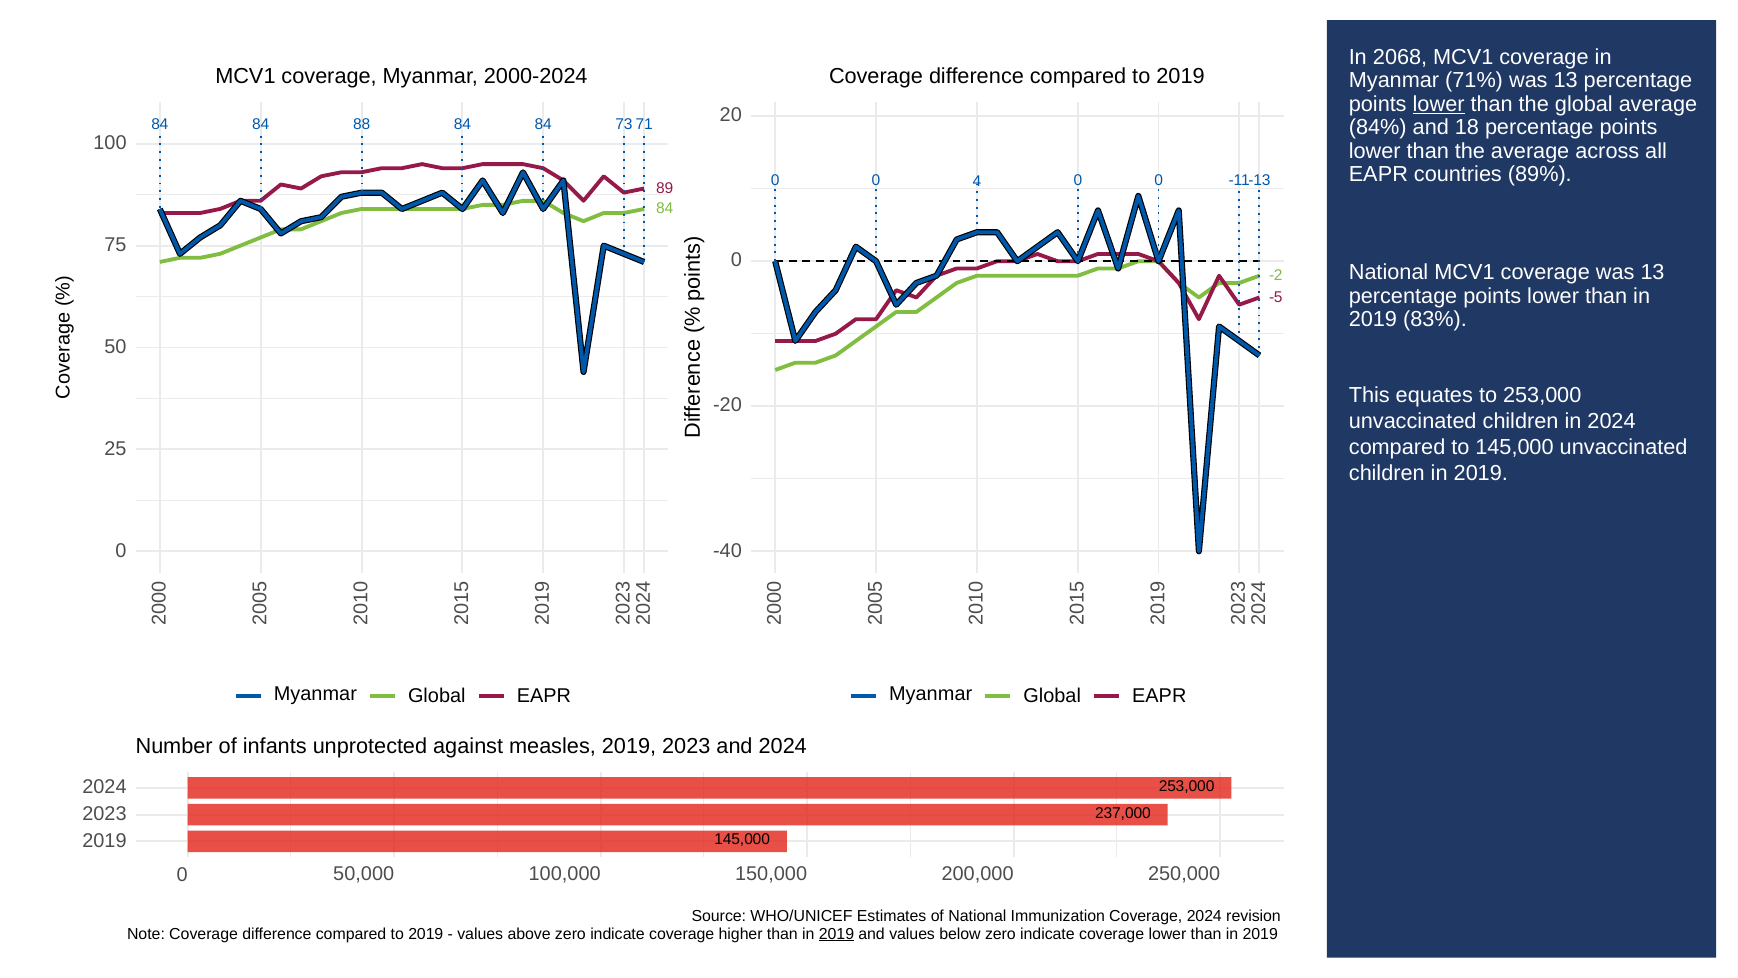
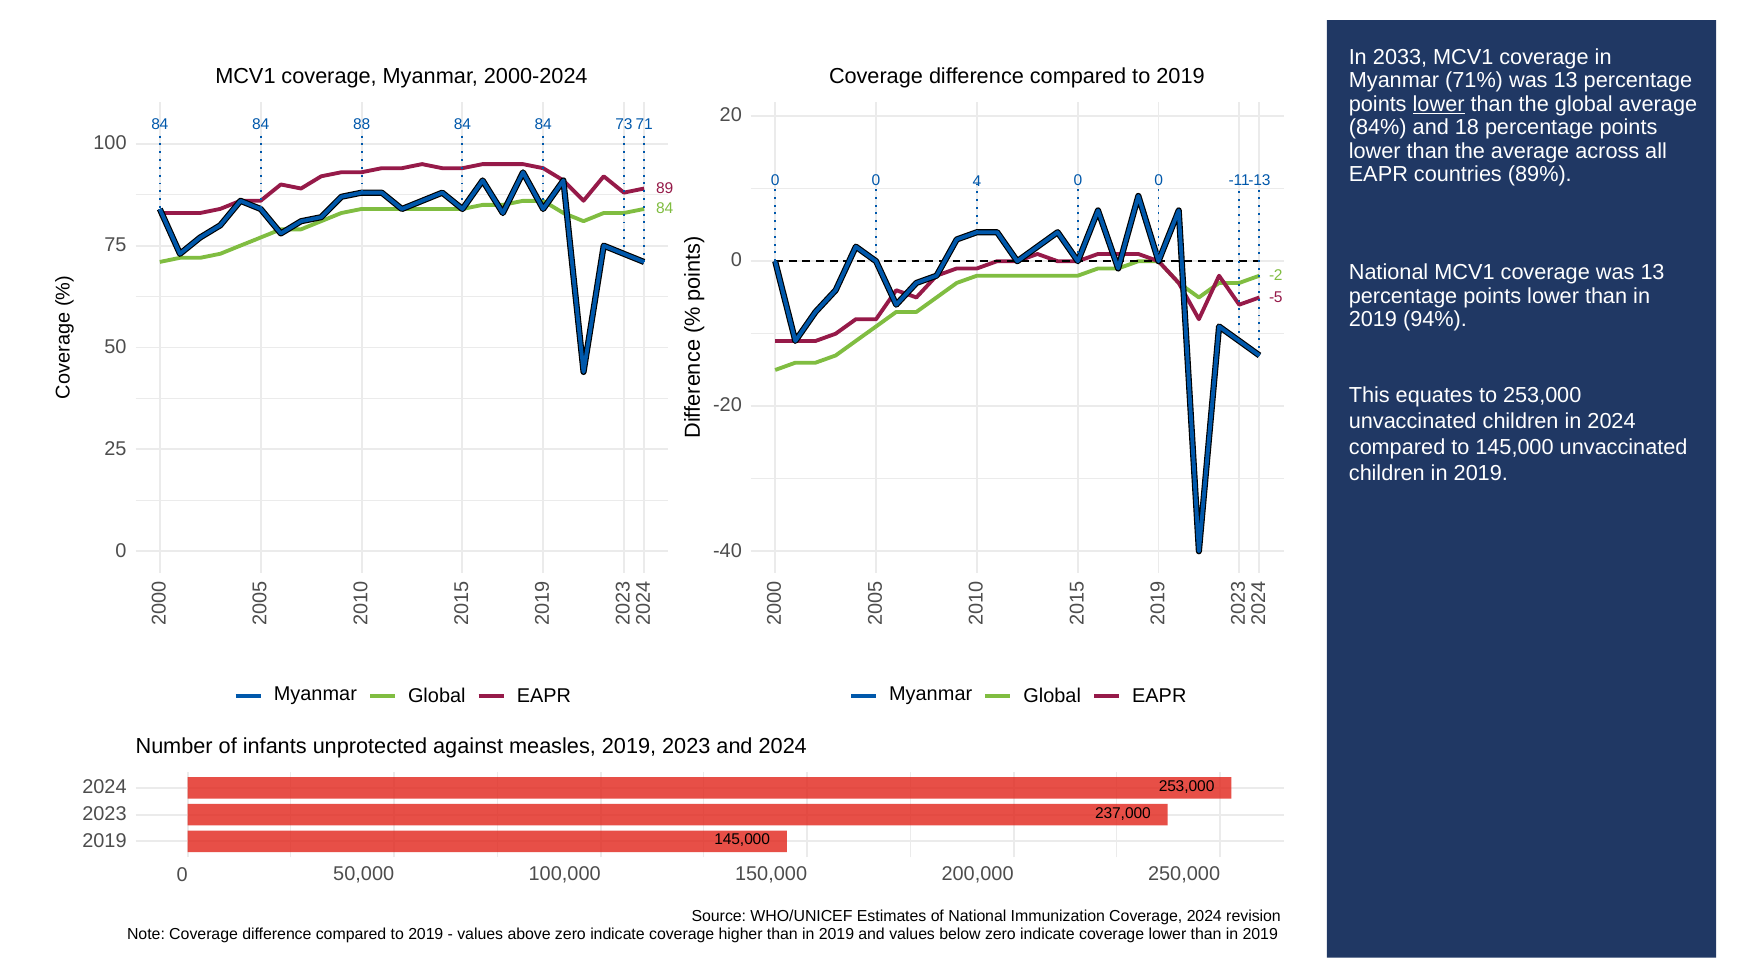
2068: 2068 -> 2033 (1400, 57)
83%: 83% -> 94% (1435, 320)
2019 underline: present -> none (836, 933)
